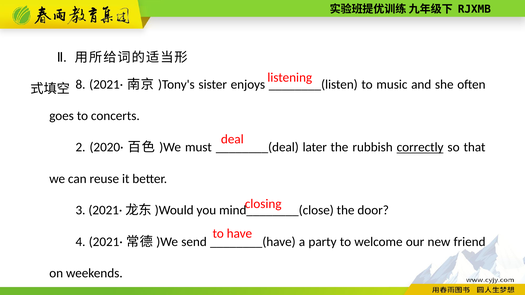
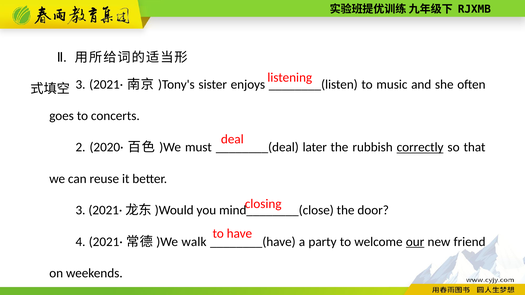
8: 8 -> 3 (80, 84)
send: send -> walk (194, 242)
our underline: none -> present (415, 242)
